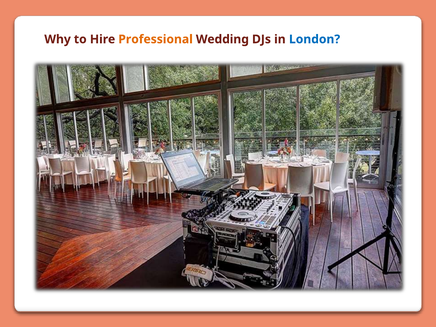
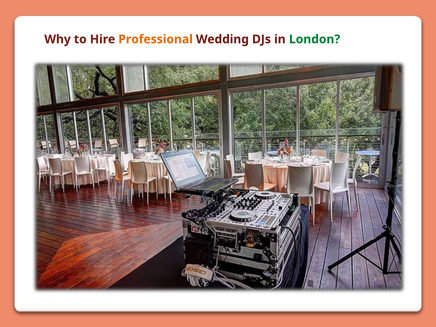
London colour: blue -> green (315, 39)
